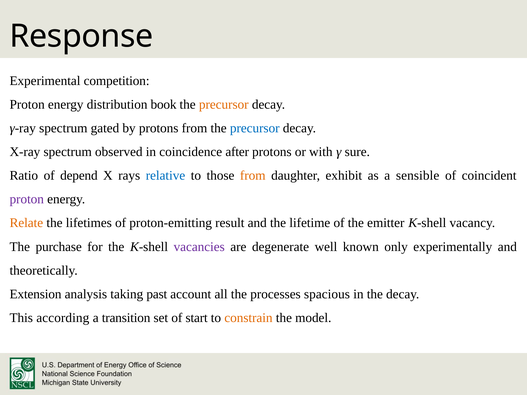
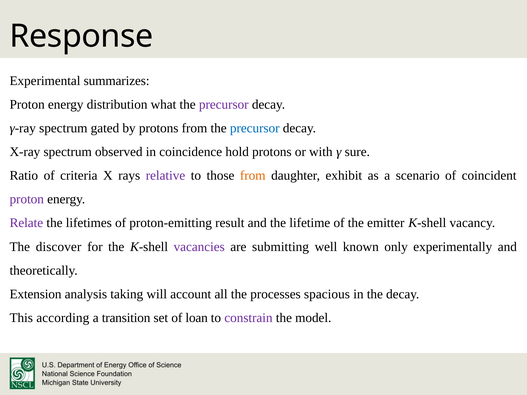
competition: competition -> summarizes (117, 81)
book: book -> what (163, 105)
precursor colour: orange -> purple (224, 105)
after: after -> hold (237, 152)
depend: depend -> criteria (79, 176)
relative colour: blue -> purple (165, 176)
sensible: sensible -> scenario (418, 176)
Relate colour: orange -> purple (26, 223)
purchase: purchase -> discover (59, 247)
degenerate: degenerate -> submitting (280, 247)
past: past -> will (157, 294)
start: start -> loan (197, 318)
constrain colour: orange -> purple (248, 318)
